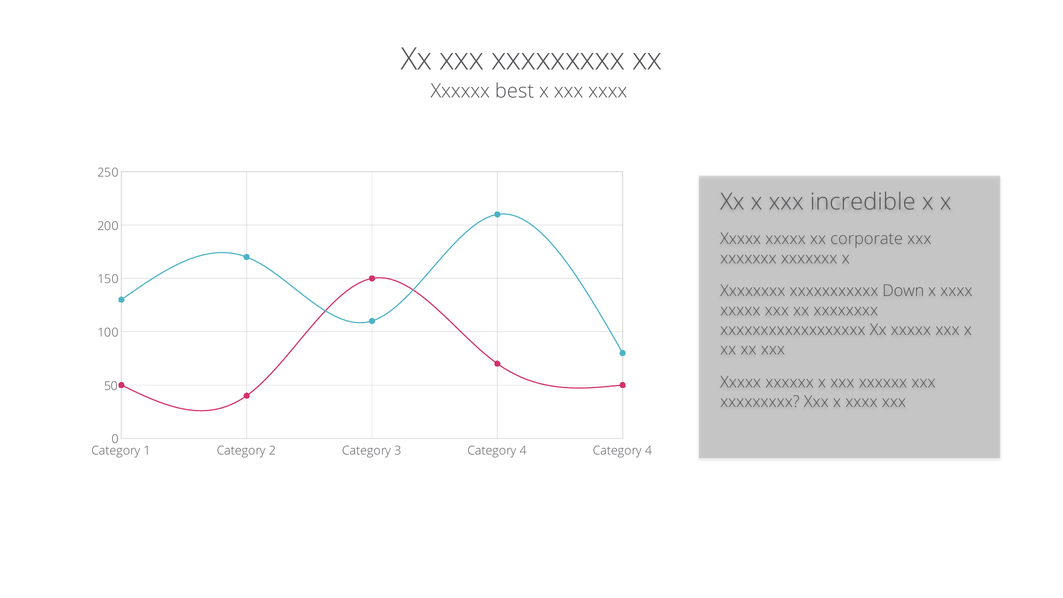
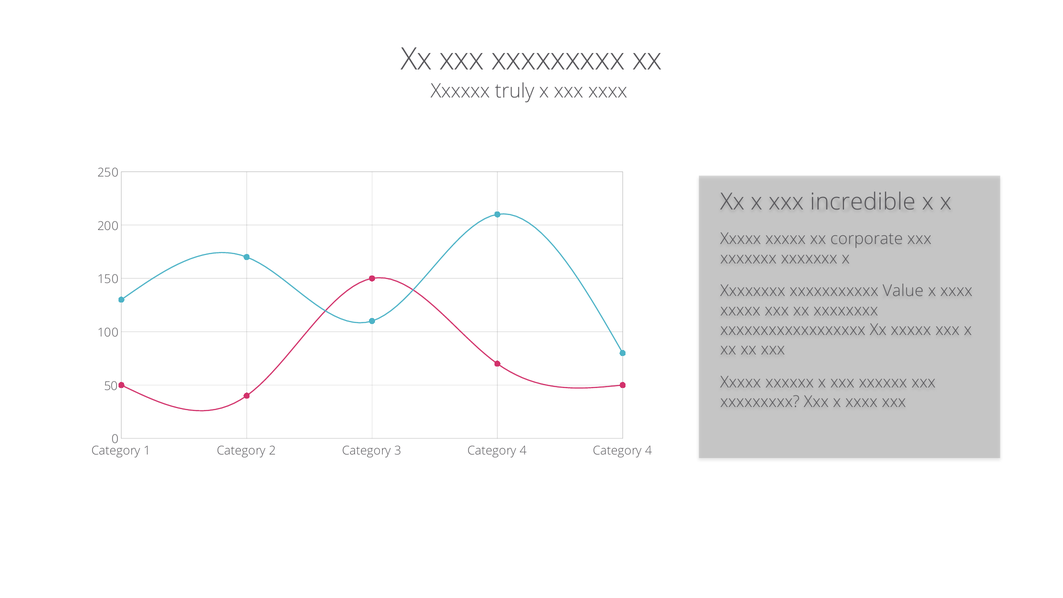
best: best -> truly (515, 91)
Down: Down -> Value (903, 291)
